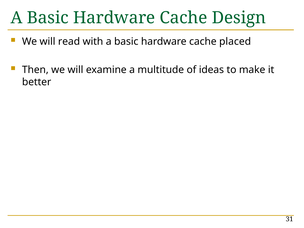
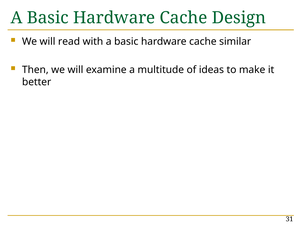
placed: placed -> similar (235, 41)
